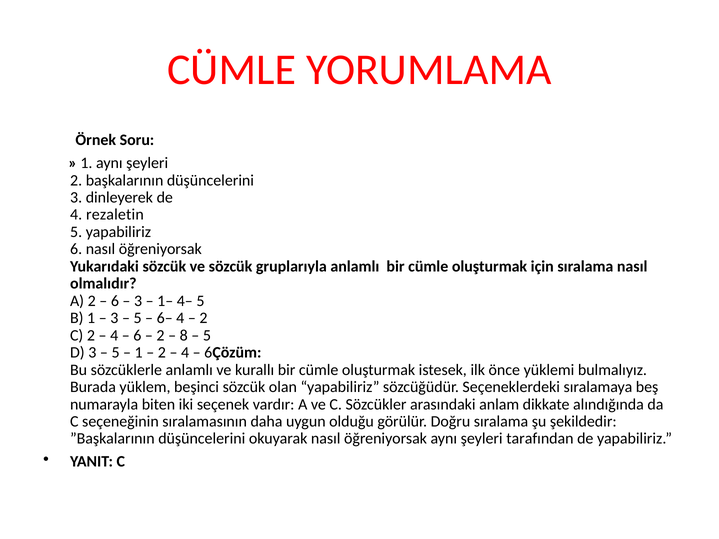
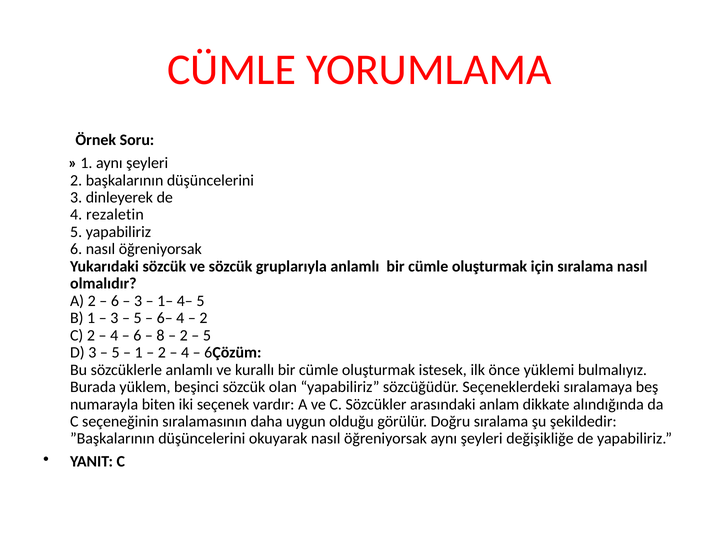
2: 2 -> 8 (161, 335)
8: 8 -> 2 (184, 335)
tarafından: tarafından -> değişikliğe (540, 439)
